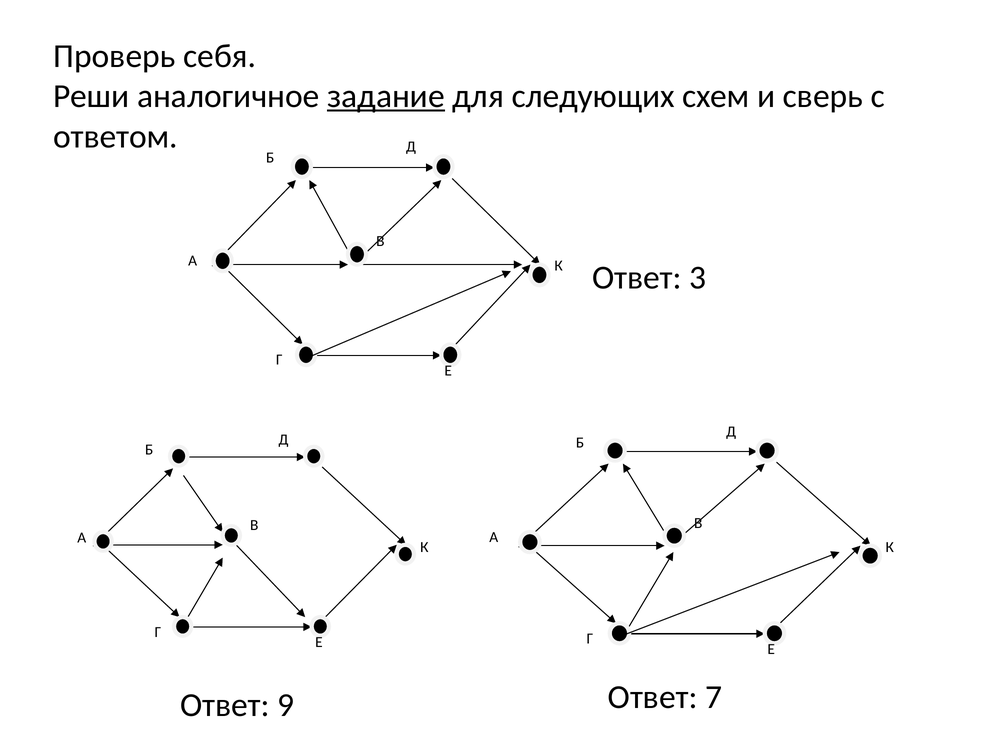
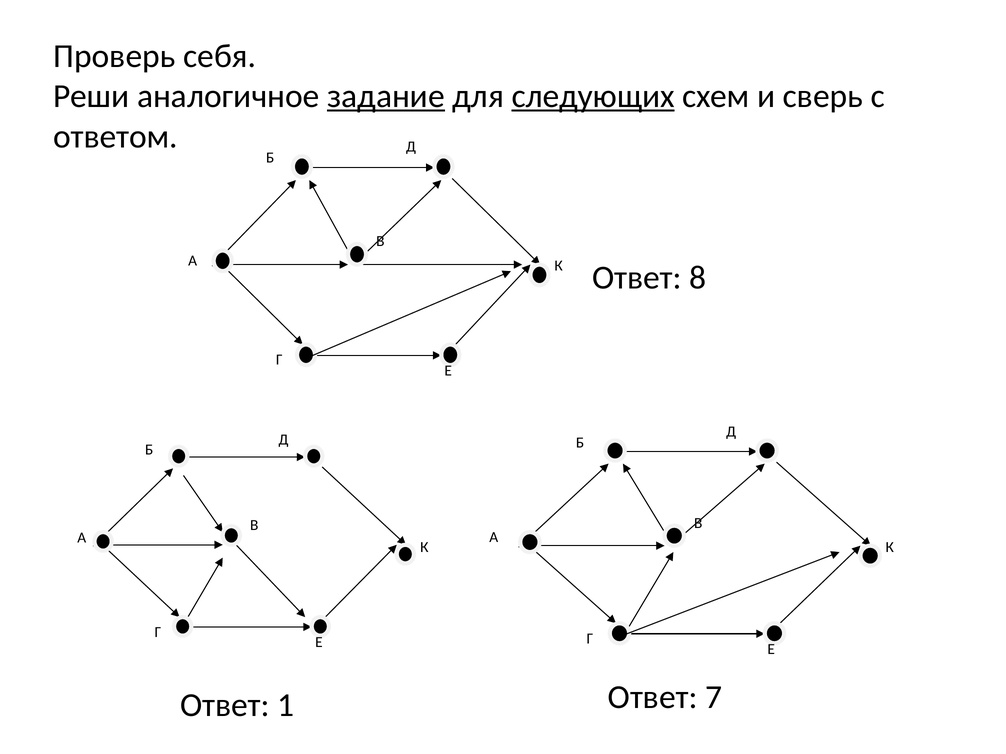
следующих underline: none -> present (593, 96)
3: 3 -> 8 (698, 278)
9: 9 -> 1 (286, 706)
